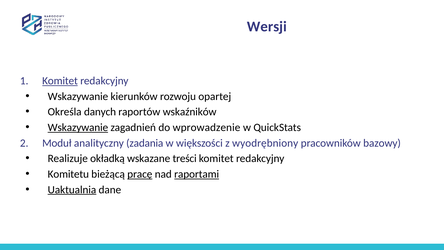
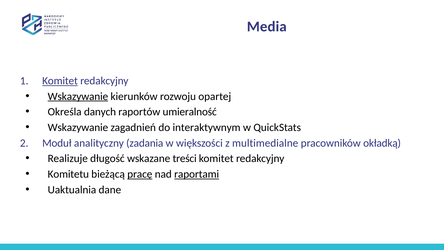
Wersji: Wersji -> Media (267, 27)
Wskazywanie underline: none -> present (78, 96)
wskaźników: wskaźników -> umieralność (190, 112)
Wskazywanie underline: present -> none (78, 127)
wprowadzenie: wprowadzenie -> interaktywnym (207, 127)
wyodrębniony: wyodrębniony -> multimedialne (265, 143)
bazowy: bazowy -> okładką (382, 143)
okładką: okładką -> długość (107, 158)
Uaktualnia underline: present -> none (72, 190)
